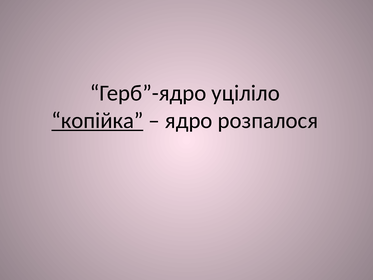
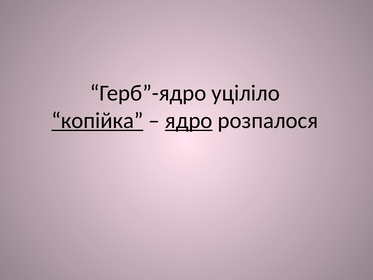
ядро underline: none -> present (189, 120)
